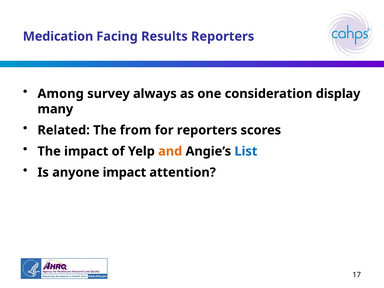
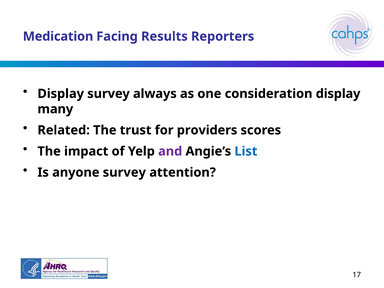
Among: Among -> Display (61, 94)
from: from -> trust (136, 130)
for reporters: reporters -> providers (207, 130)
and colour: orange -> purple (170, 151)
anyone impact: impact -> survey (124, 172)
